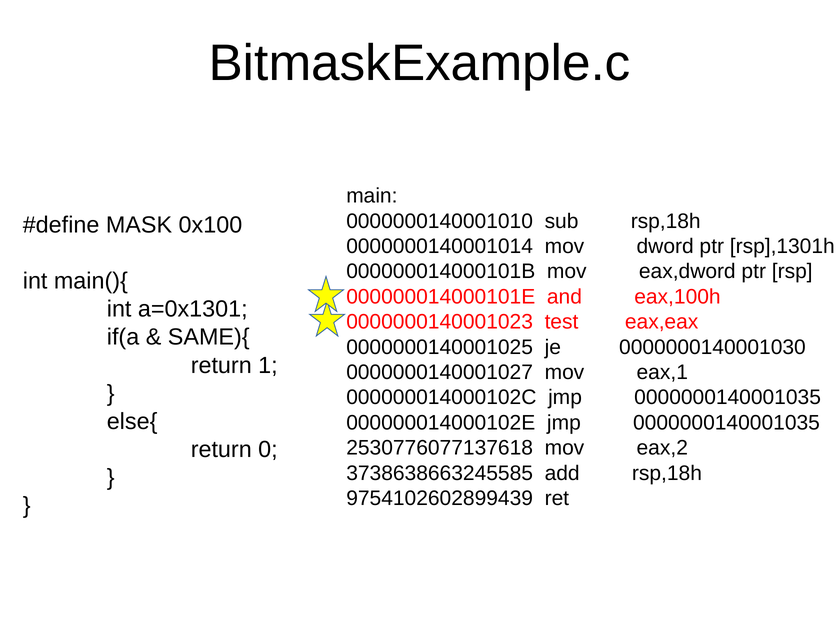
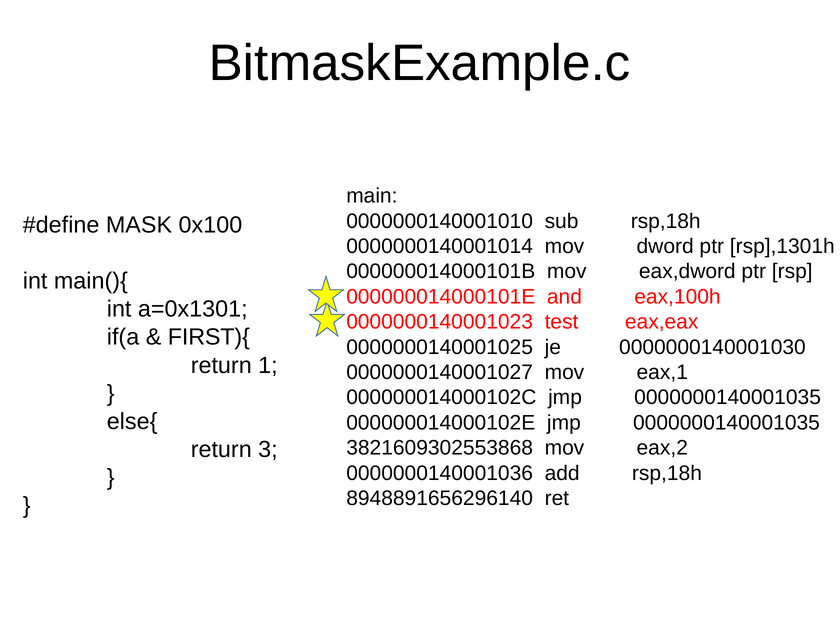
SAME){: SAME){ -> FIRST){ (209, 337)
2530776077137618: 2530776077137618 -> 3821609302553868 (440, 448)
0: 0 -> 3 (268, 449)
3738638663245585: 3738638663245585 -> 0000000140001036 (440, 473)
9754102602899439: 9754102602899439 -> 8948891656296140 (440, 498)
